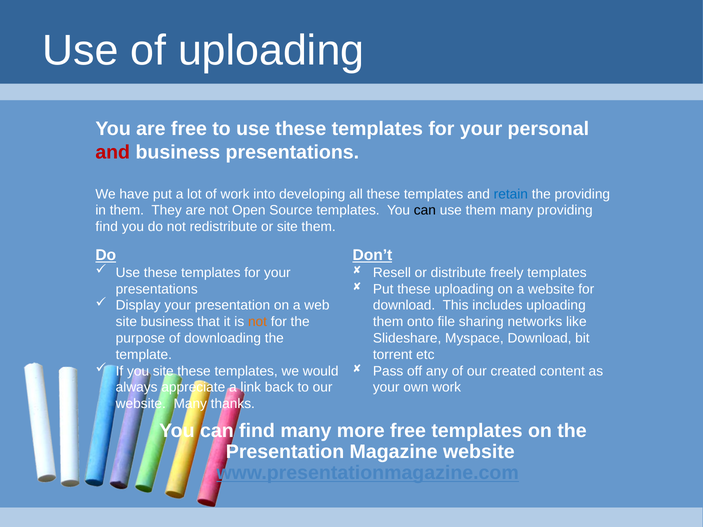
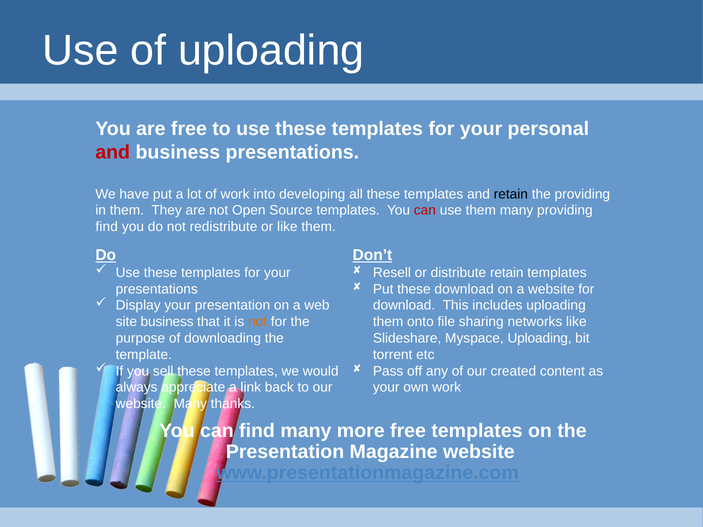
retain colour: blue -> black (511, 194)
can colour: black -> red (425, 211)
or site: site -> like (287, 227)
distribute freely: freely -> retain (507, 273)
these uploading: uploading -> download (464, 289)
Myspace Download: Download -> Uploading (540, 338)
you site: site -> sell (163, 371)
